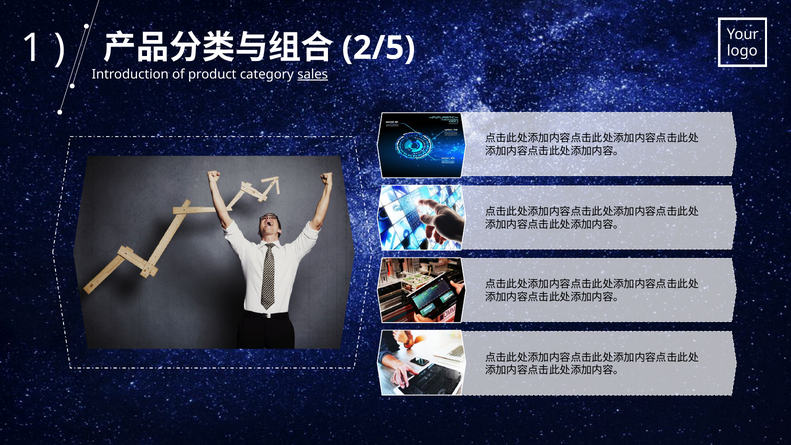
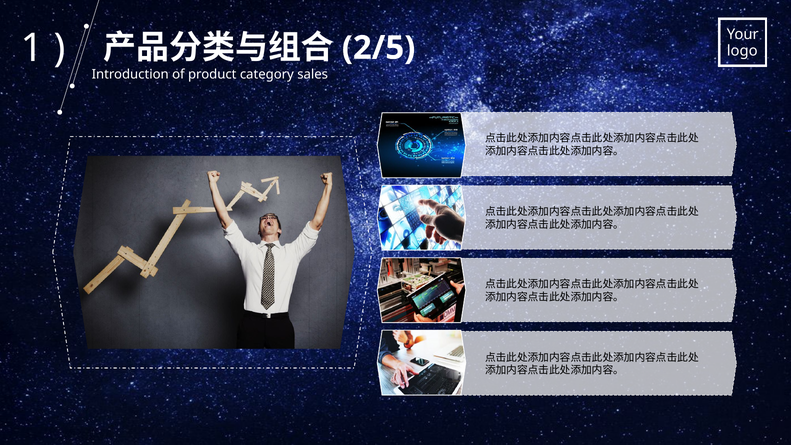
sales underline: present -> none (313, 74)
